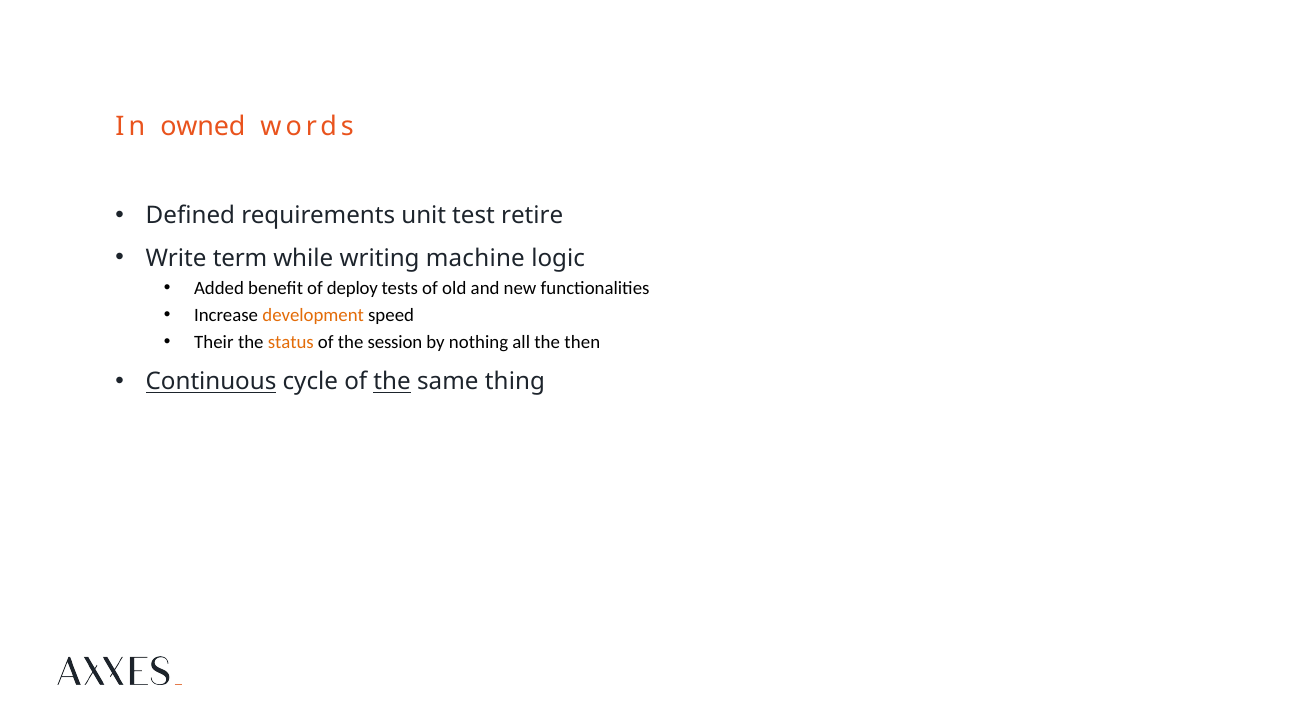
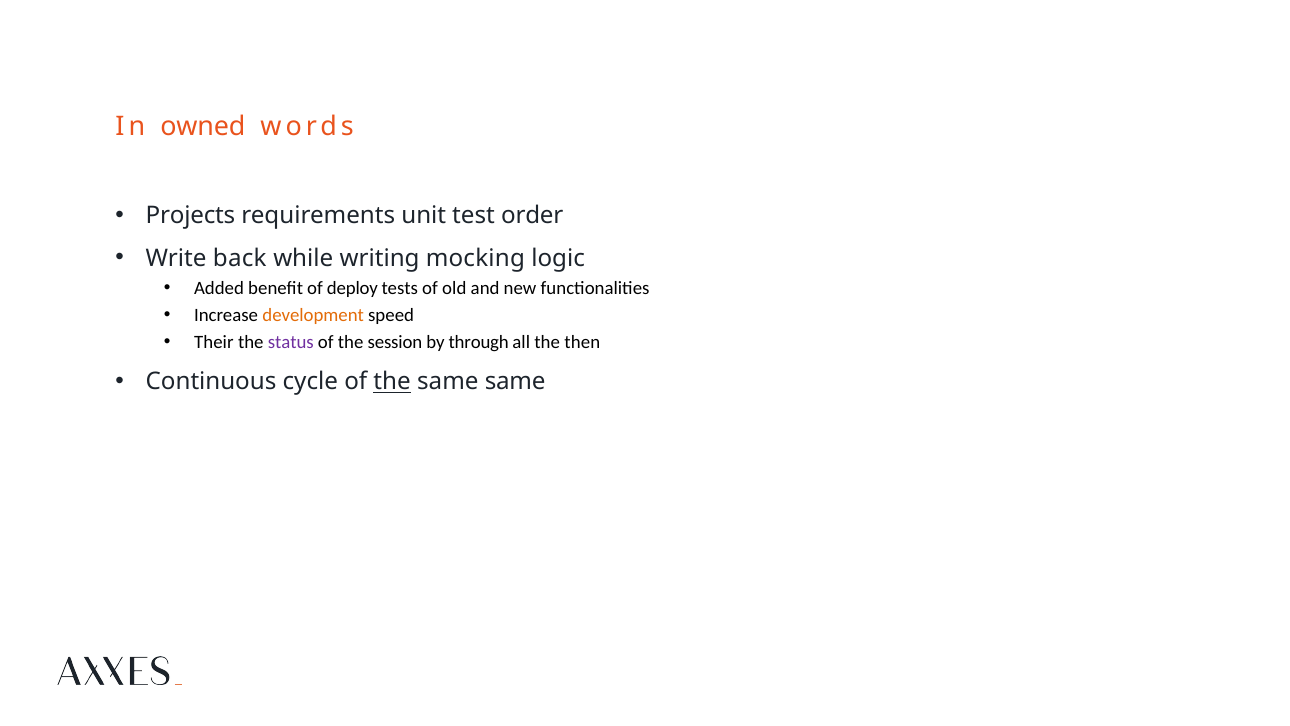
Defined: Defined -> Projects (190, 216)
retire: retire -> order (532, 216)
term: term -> back (240, 258)
machine: machine -> mocking (475, 258)
status colour: orange -> purple (291, 342)
nothing: nothing -> through (479, 342)
Continuous underline: present -> none (211, 382)
same thing: thing -> same (515, 382)
